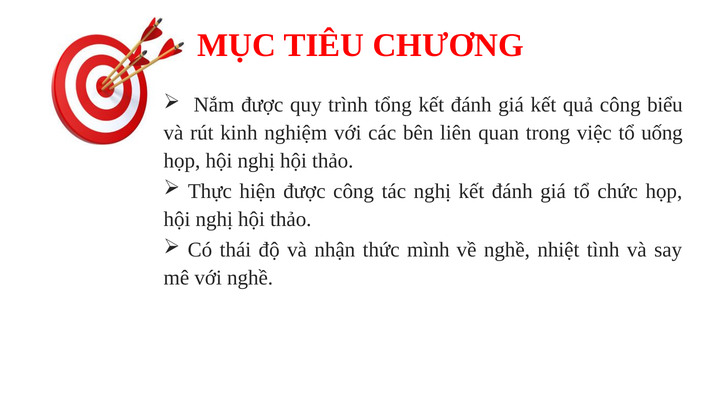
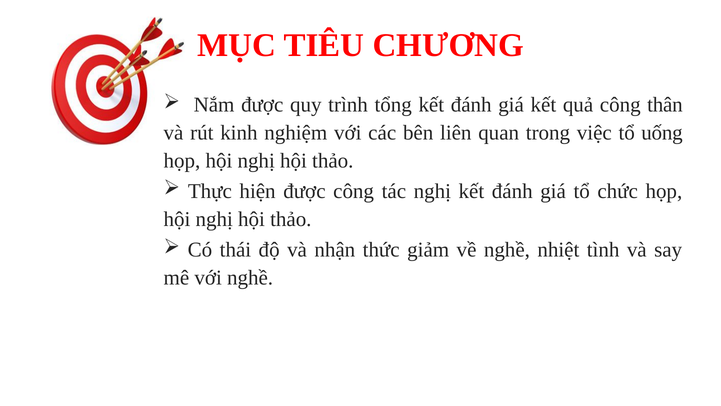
biểu: biểu -> thân (665, 105)
mình: mình -> giảm (428, 250)
